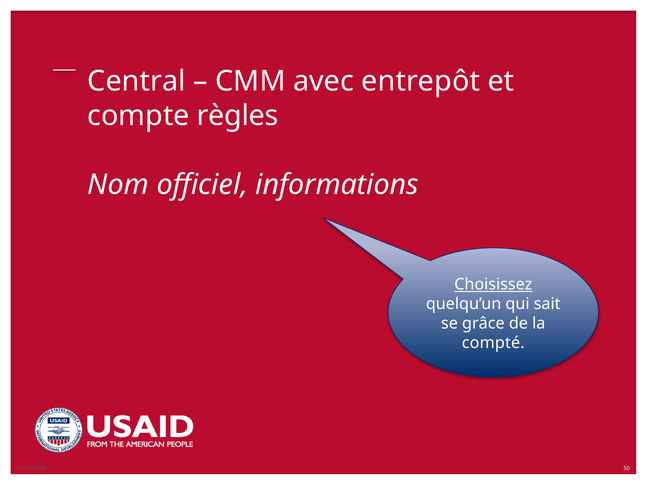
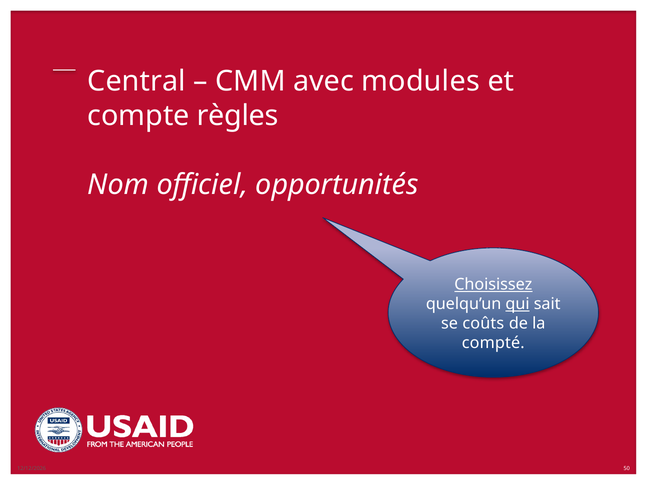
entrepôt: entrepôt -> modules (421, 81)
informations: informations -> opportunités (337, 185)
qui underline: none -> present (518, 304)
grâce: grâce -> coûts (483, 324)
